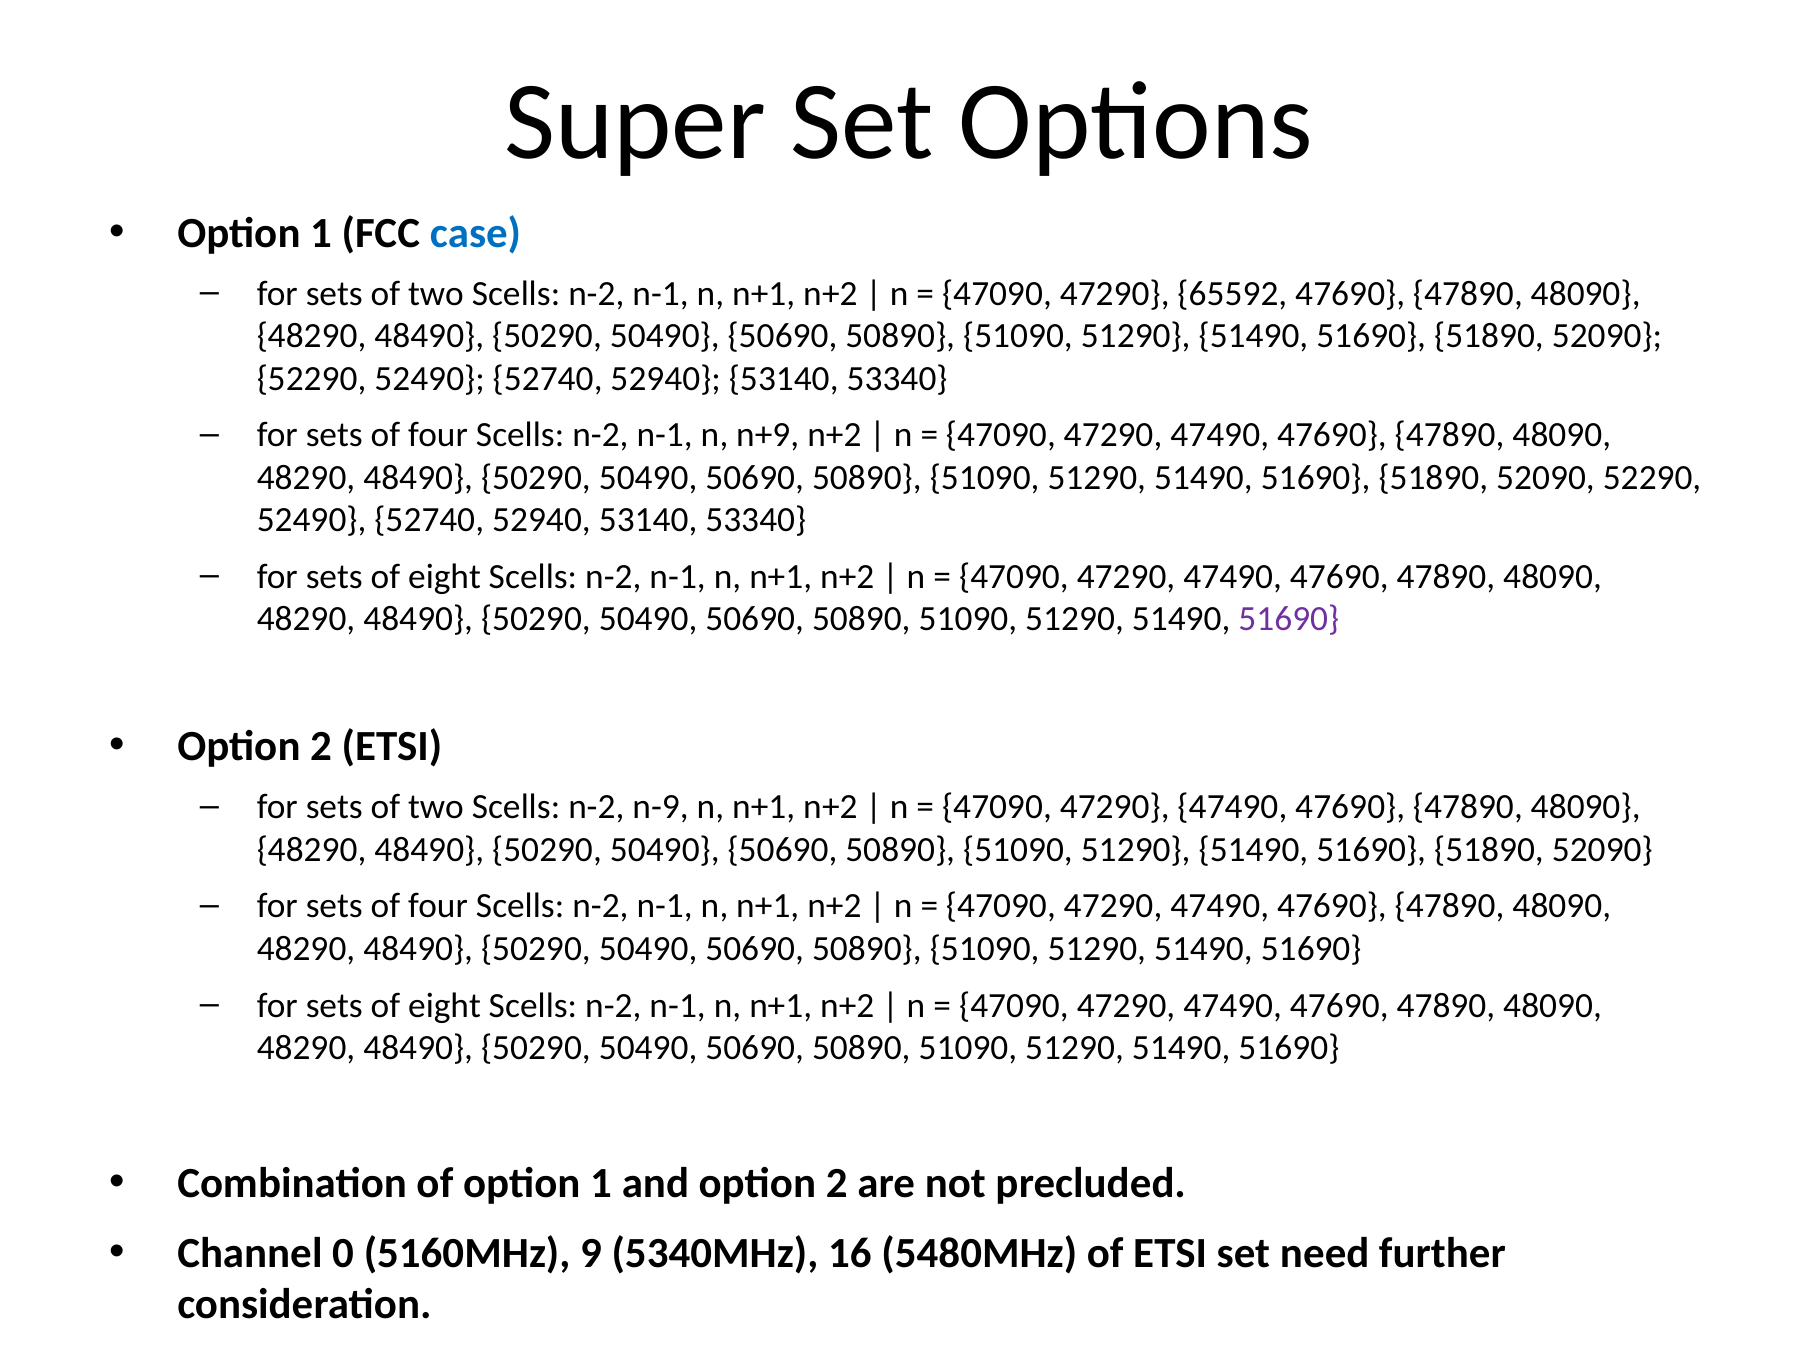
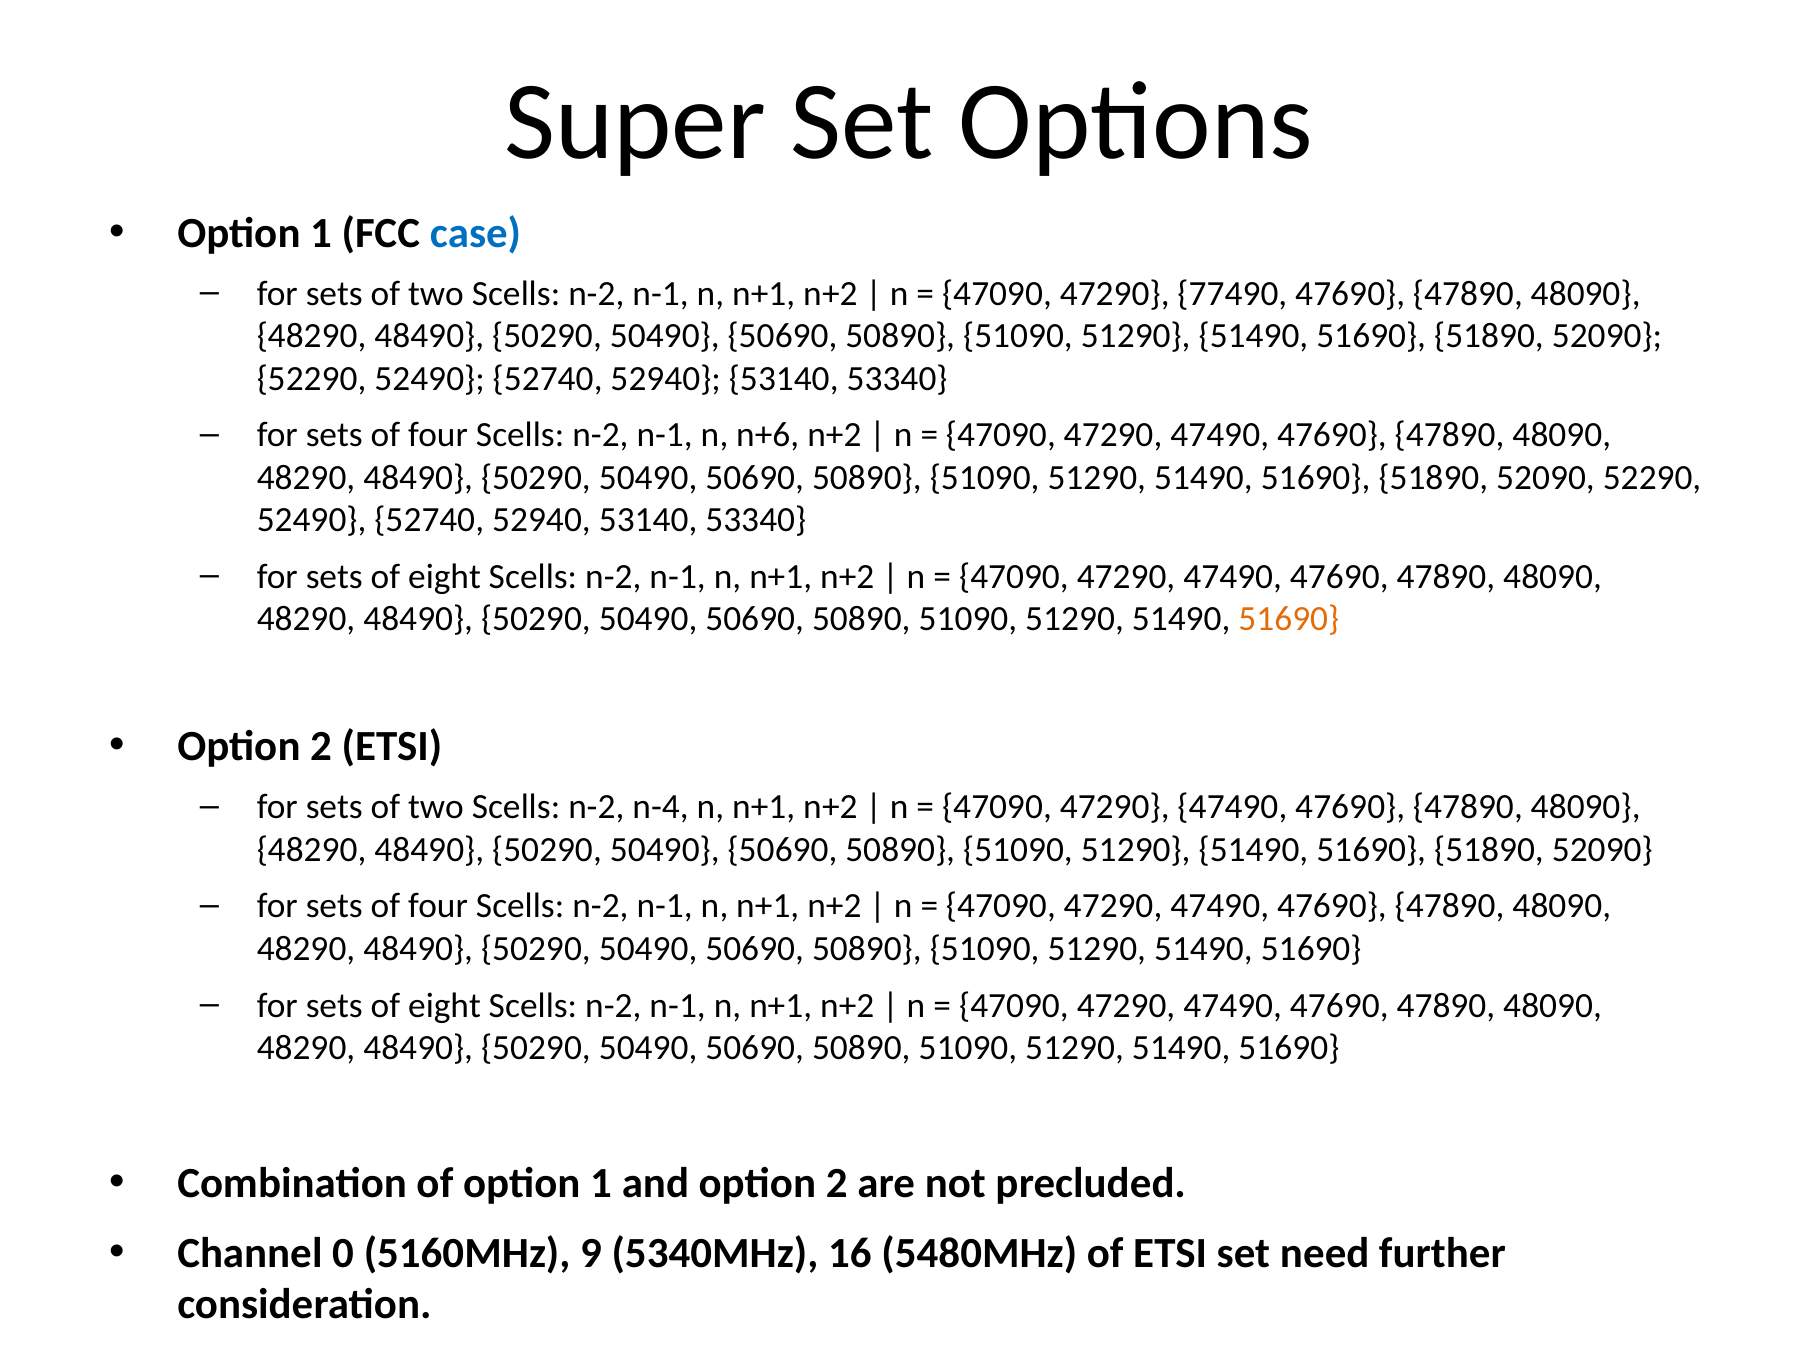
65592: 65592 -> 77490 (1232, 293)
n+9: n+9 -> n+6 (768, 435)
51690 colour: purple -> orange (1289, 619)
n-9: n-9 -> n-4 (661, 807)
